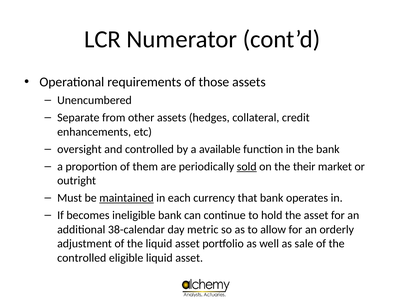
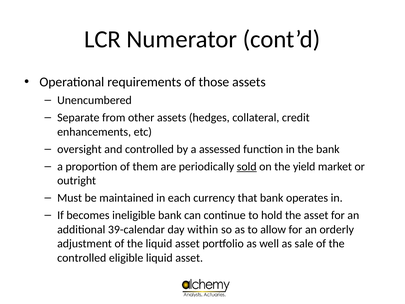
available: available -> assessed (220, 149)
their: their -> yield (304, 166)
maintained underline: present -> none (127, 198)
38-calendar: 38-calendar -> 39-calendar (136, 229)
metric: metric -> within (203, 229)
